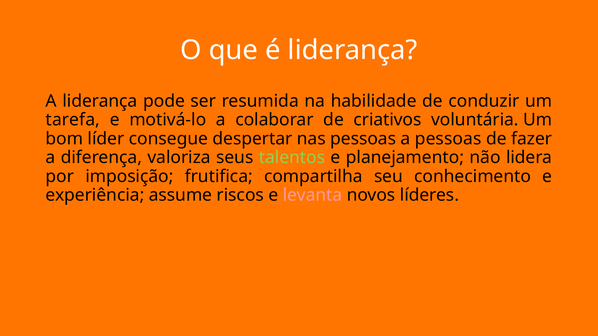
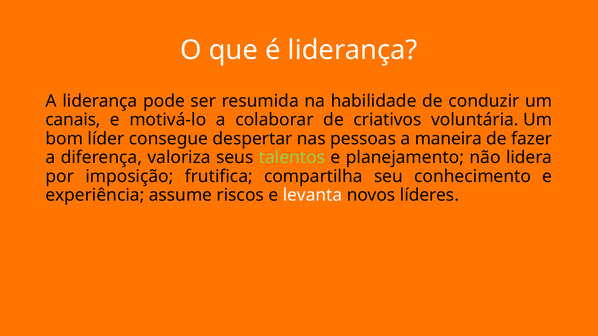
tarefa: tarefa -> canais (73, 120)
a pessoas: pessoas -> maneira (448, 139)
levanta colour: pink -> white (312, 195)
